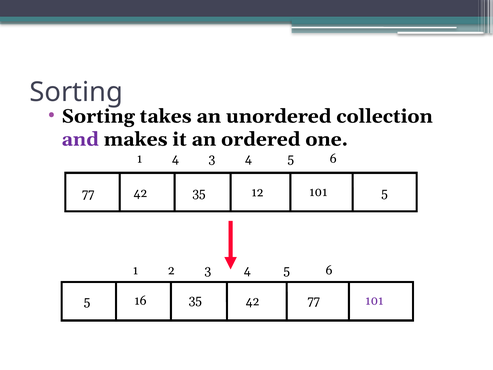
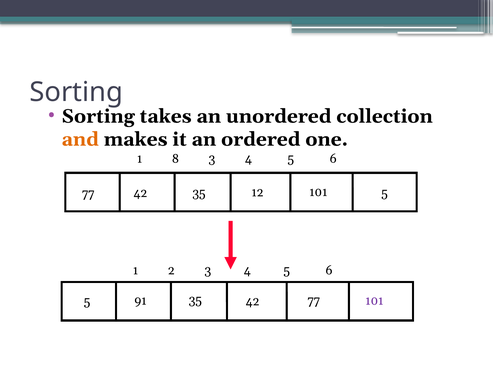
and colour: purple -> orange (80, 139)
1 4: 4 -> 8 (175, 159)
16: 16 -> 91 (140, 301)
